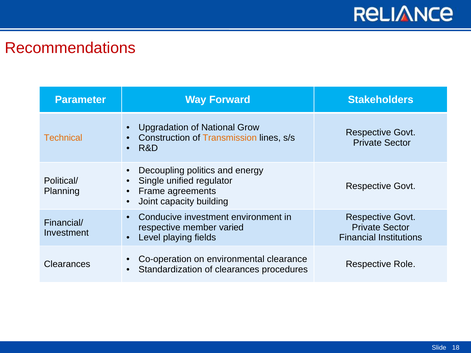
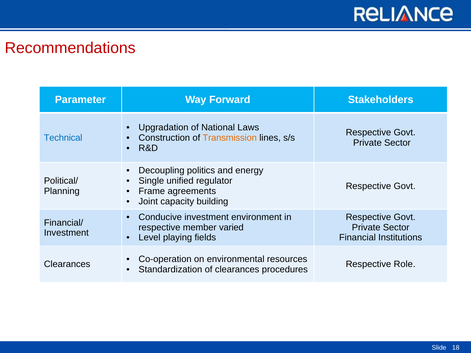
Grow: Grow -> Laws (248, 128)
Technical colour: orange -> blue (63, 138)
clearance: clearance -> resources (287, 259)
